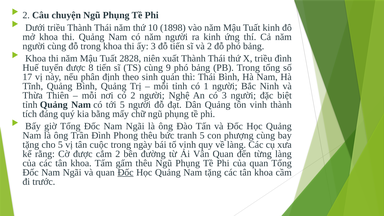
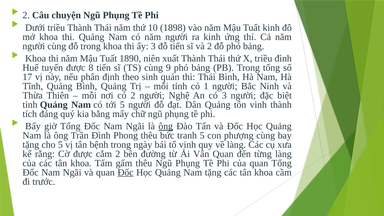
2828: 2828 -> 1890 (130, 59)
ông underline: none -> present (166, 126)
cuộc: cuộc -> bệnh (99, 145)
